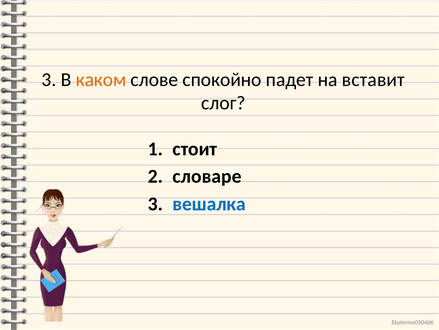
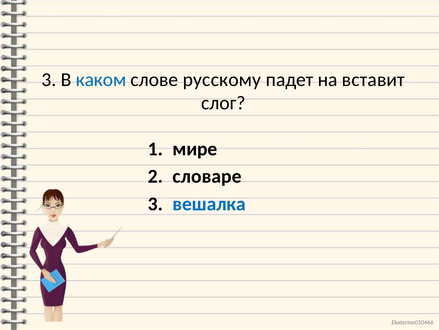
каком colour: orange -> blue (101, 79)
спокойно: спокойно -> русскому (222, 79)
стоит: стоит -> мире (195, 149)
